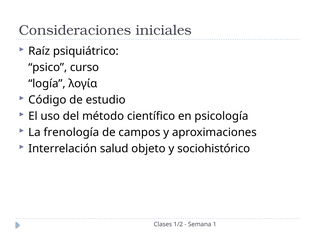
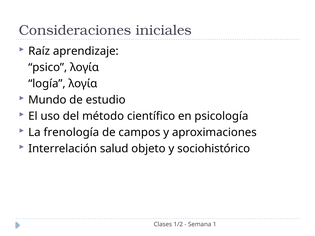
psiquiátrico: psiquiátrico -> aprendizaje (86, 51)
psico curso: curso -> λογία (84, 67)
Código: Código -> Mundo (47, 100)
